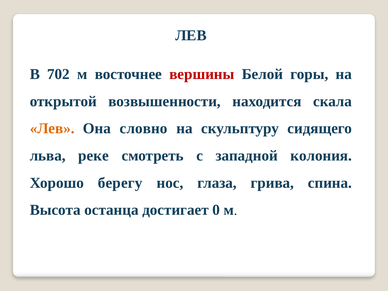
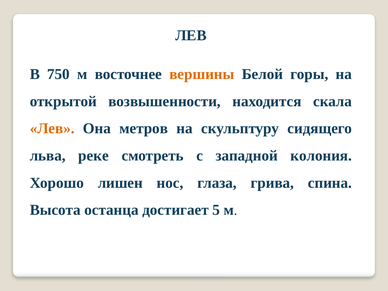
702: 702 -> 750 (58, 74)
вершины colour: red -> orange (202, 74)
словно: словно -> метров (144, 128)
берегу: берегу -> лишен (120, 183)
0: 0 -> 5 (216, 210)
